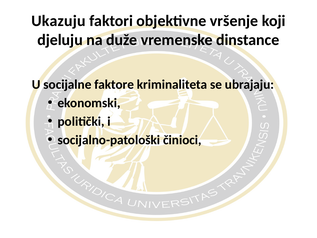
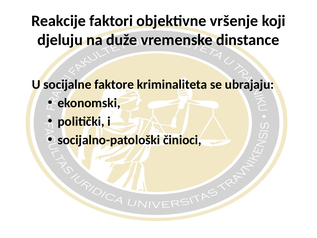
Ukazuju: Ukazuju -> Reakcije (59, 21)
